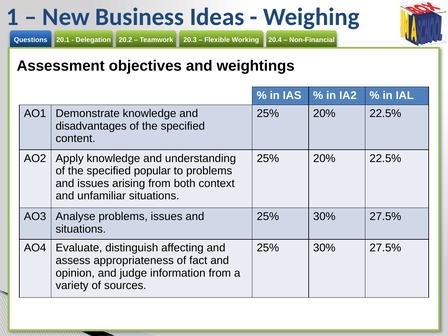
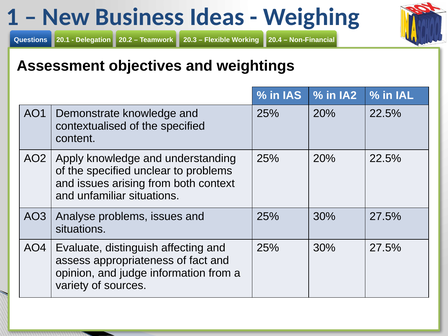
disadvantages: disadvantages -> contextualised (91, 126)
popular: popular -> unclear (152, 171)
